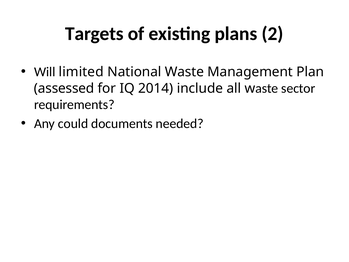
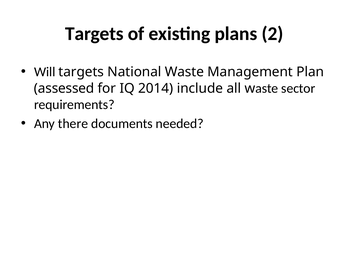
Will limited: limited -> targets (81, 72)
could: could -> there (73, 124)
